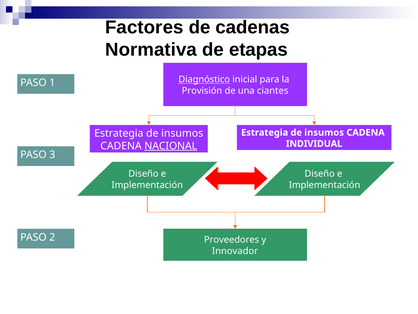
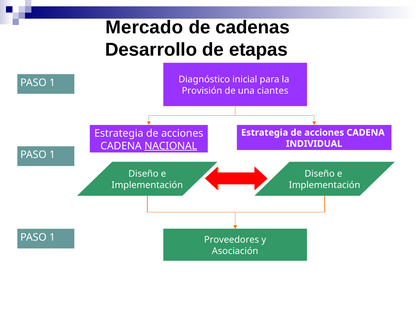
Factores: Factores -> Mercado (144, 27)
Normativa: Normativa -> Desarrollo (151, 50)
Diagnóstico underline: present -> none (204, 79)
insumos: insumos -> acciones (182, 133)
insumos: insumos -> acciones (324, 132)
3: 3 -> 1 (52, 155)
2: 2 -> 1 (52, 237)
Innovador: Innovador -> Asociación (235, 251)
